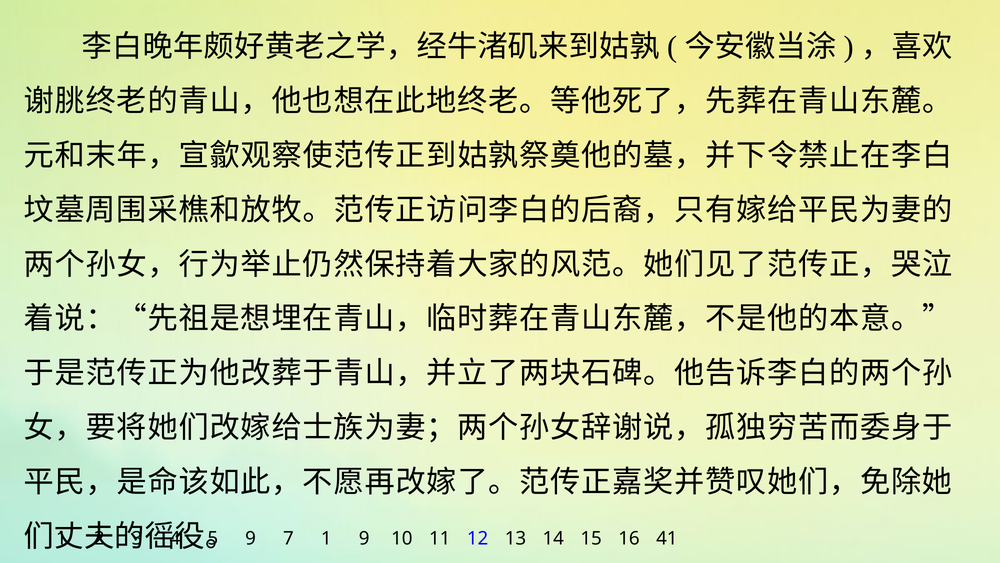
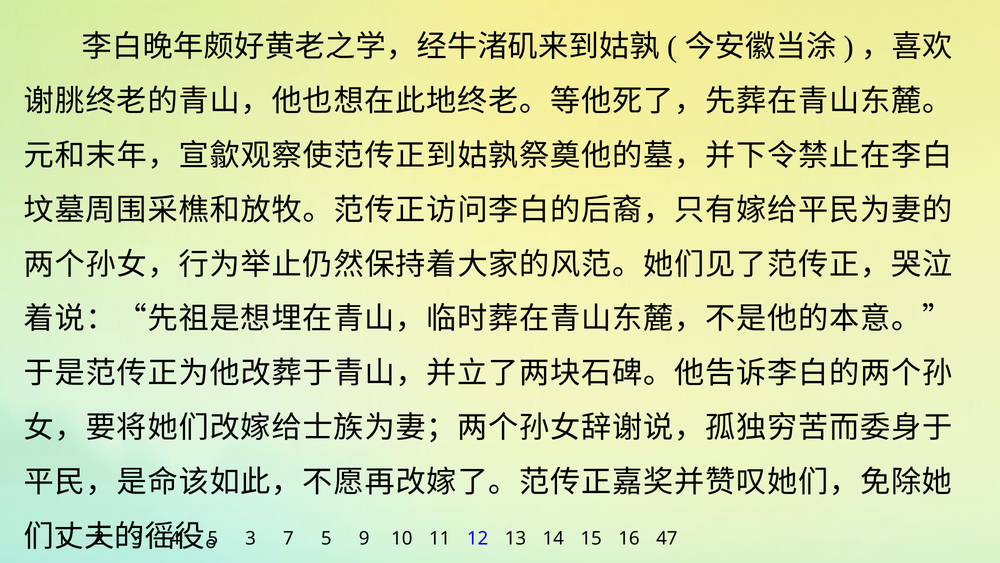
9: 9 -> 3 (251, 538)
7 1: 1 -> 5 (326, 538)
41: 41 -> 47 (667, 538)
